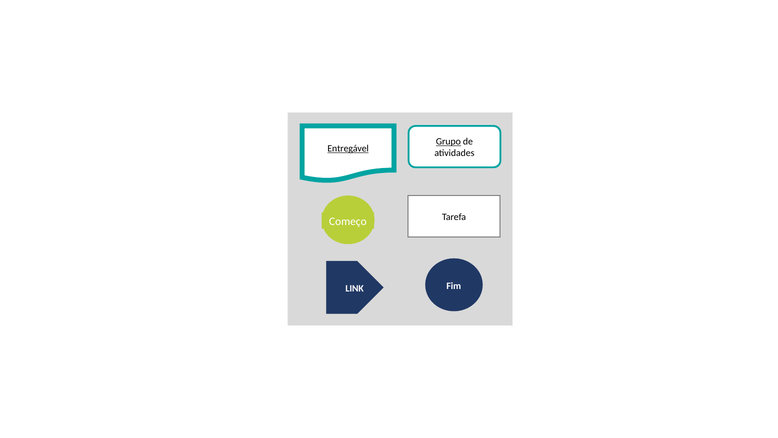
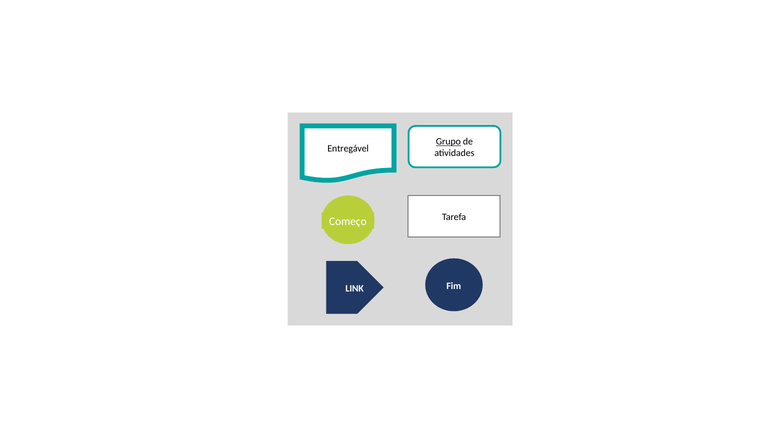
Entregável underline: present -> none (348, 149)
